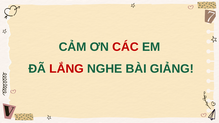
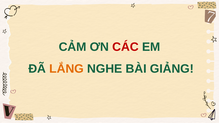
LẮNG colour: red -> orange (67, 69)
